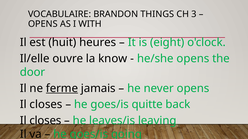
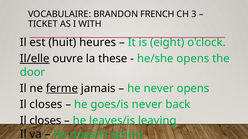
THINGS: THINGS -> FRENCH (157, 14)
OPENS: OPENS -> TICKET (43, 24)
Il/elle underline: none -> present (35, 59)
know: know -> these (113, 59)
goes/is quitte: quitte -> never (147, 105)
